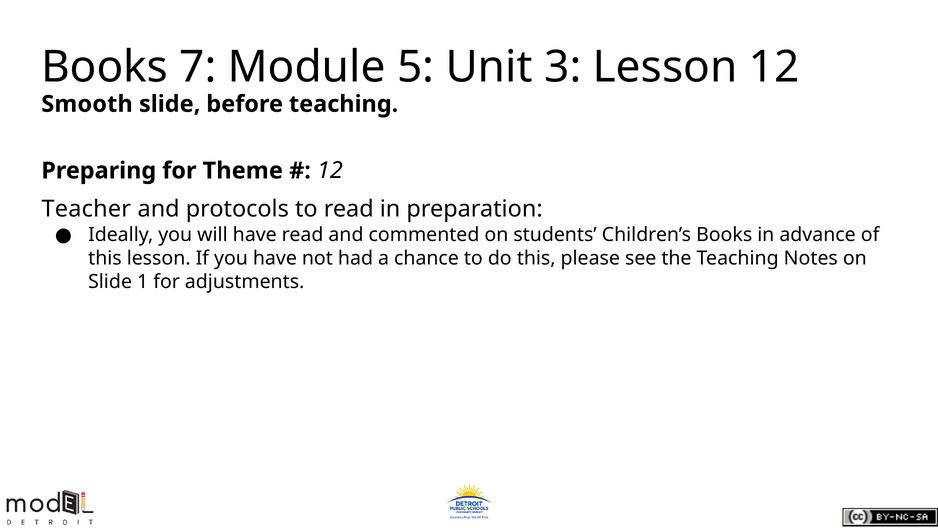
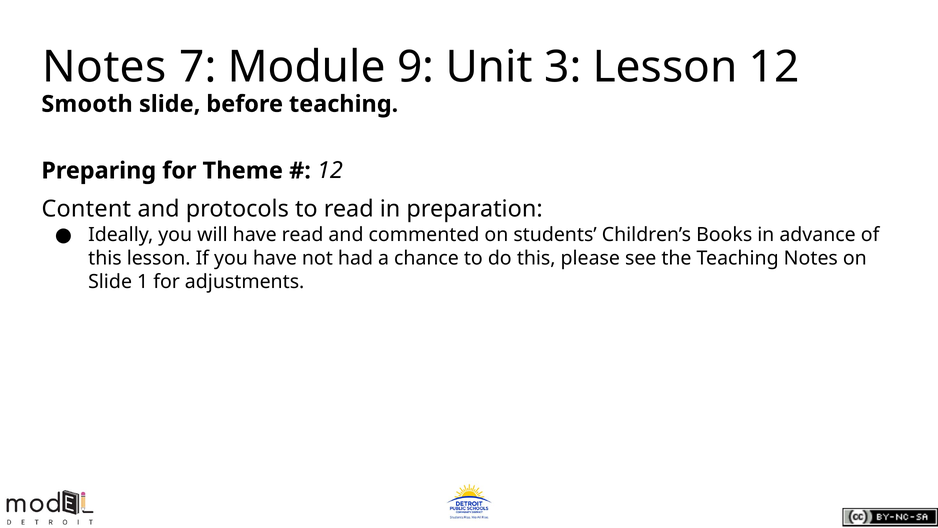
Books: Books -> Notes (104, 67)
5: 5 -> 9 (416, 67)
Teacher: Teacher -> Content (86, 209)
